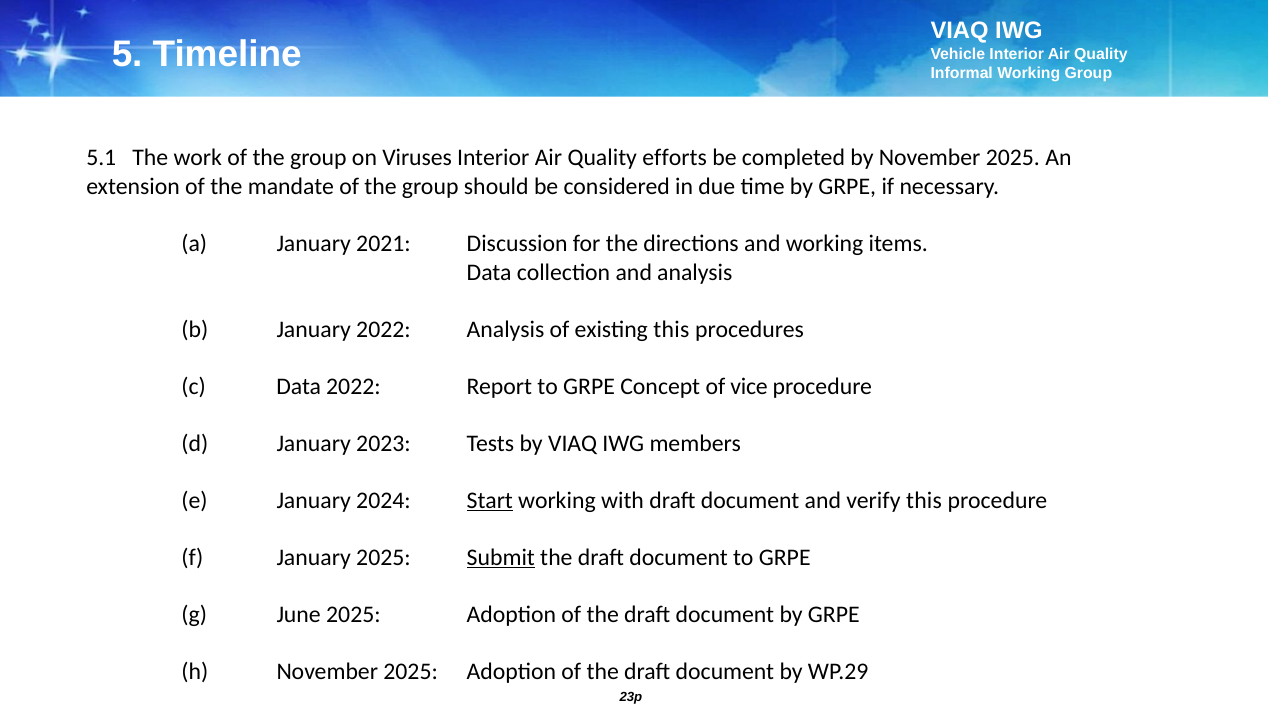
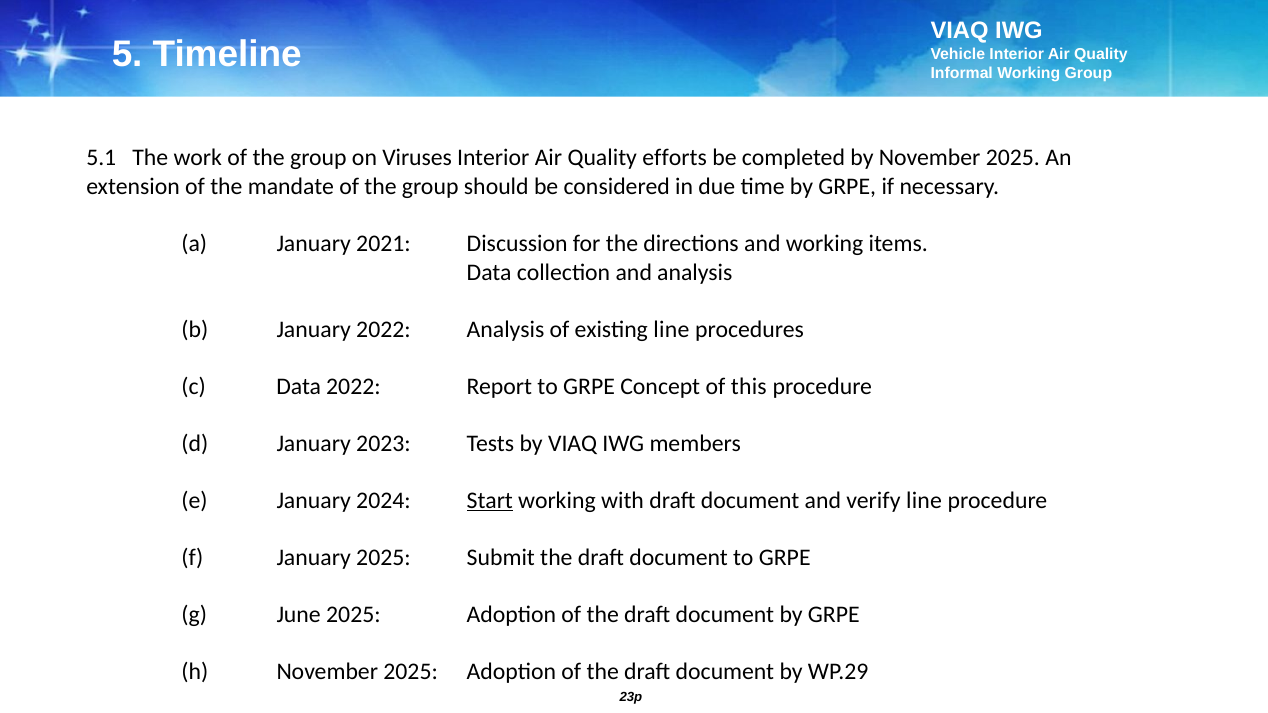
existing this: this -> line (671, 329)
vice: vice -> this (749, 386)
verify this: this -> line (924, 501)
Submit underline: present -> none (501, 558)
